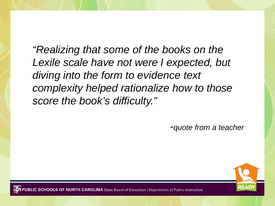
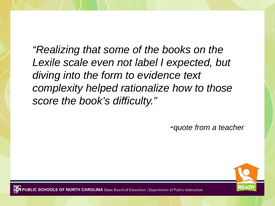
have: have -> even (103, 63)
were: were -> label (146, 63)
